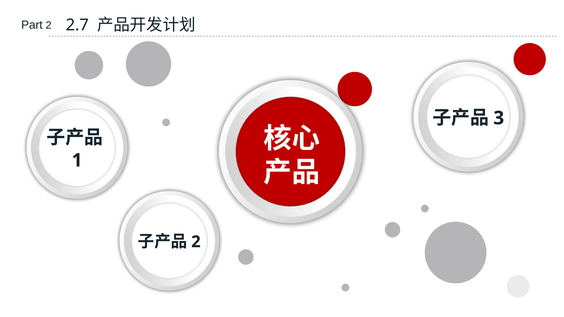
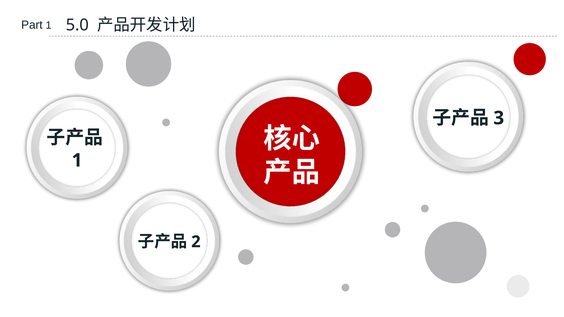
Part 2: 2 -> 1 (49, 25)
2.7: 2.7 -> 5.0 (77, 25)
